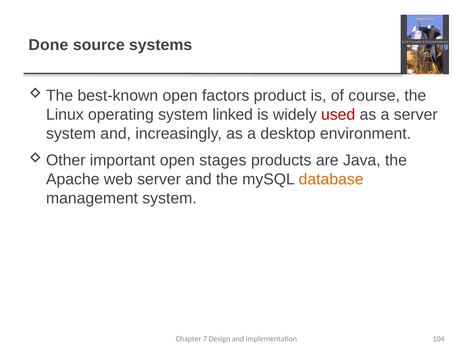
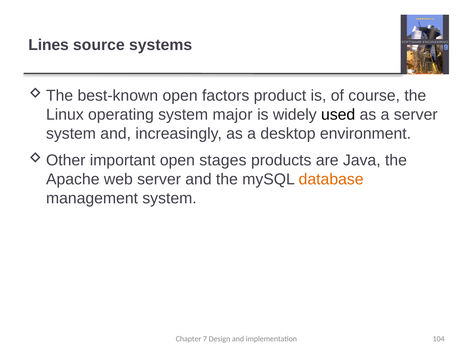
Done: Done -> Lines (49, 45)
linked: linked -> major (233, 115)
used colour: red -> black (338, 115)
